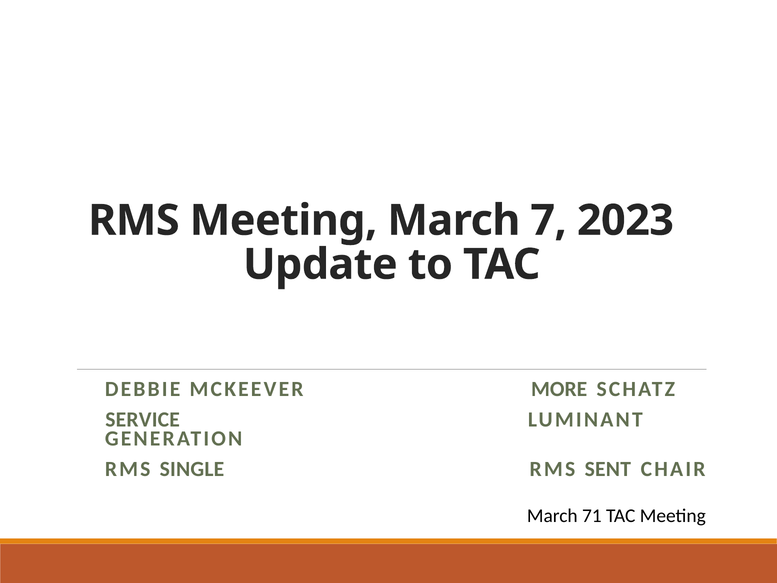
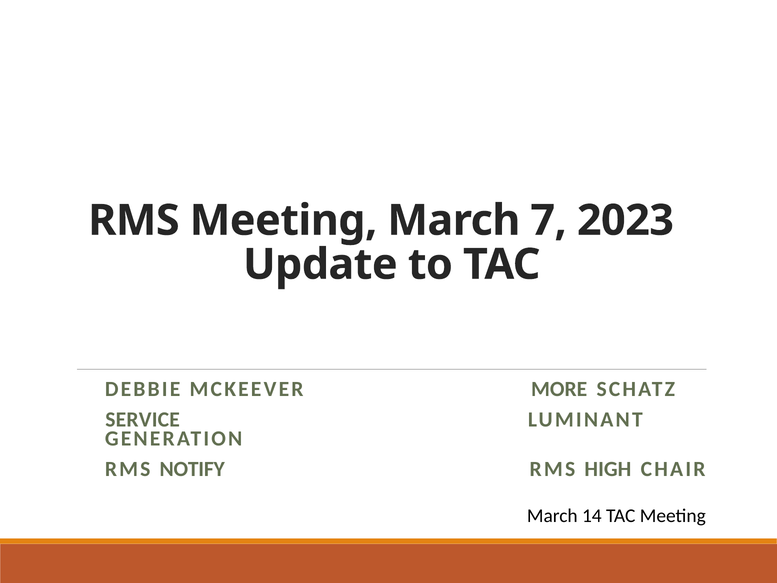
SINGLE: SINGLE -> NOTIFY (192, 469)
SENT: SENT -> HIGH (608, 469)
71: 71 -> 14 (592, 515)
